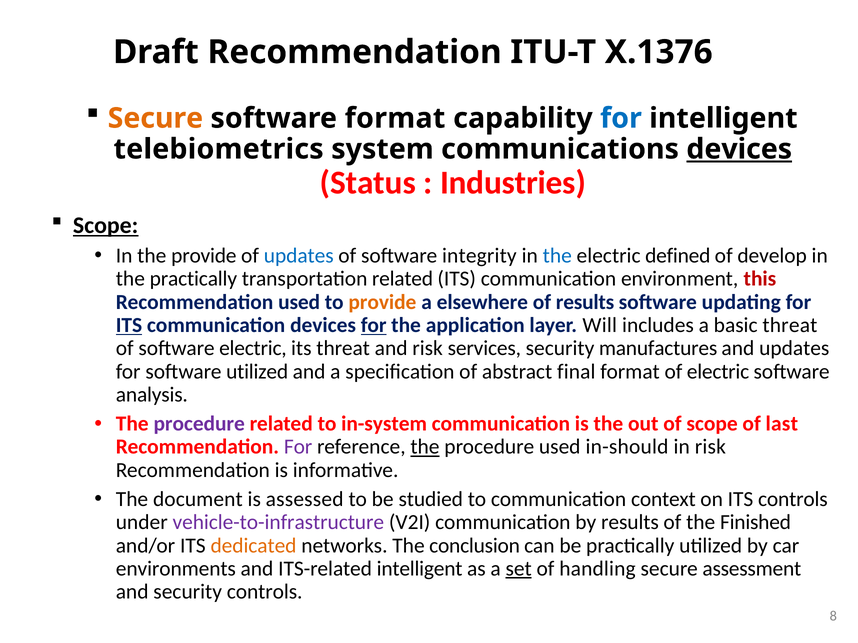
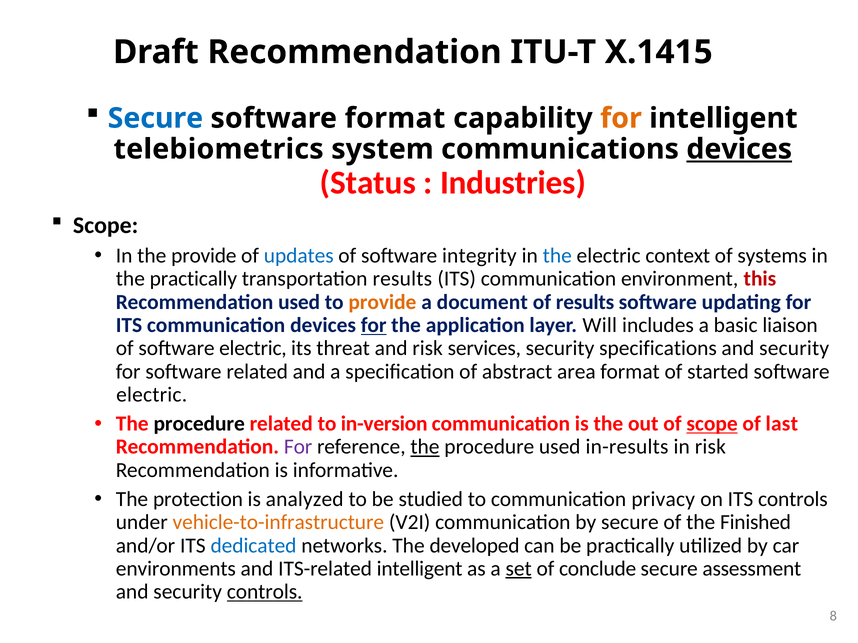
X.1376: X.1376 -> X.1415 (659, 52)
Secure colour: orange -> blue (155, 118)
for colour: blue -> orange (621, 118)
Scope underline: present -> none (106, 226)
defined: defined -> context (678, 256)
develop: develop -> systems (772, 256)
transportation related: related -> results (402, 279)
elsewhere: elsewhere -> document (482, 302)
ITS underline: present -> none (129, 325)
basic threat: threat -> liaison (790, 325)
manufactures: manufactures -> specifications (658, 349)
updates: updates -> security (794, 349)
software utilized: utilized -> related (257, 372)
final: final -> area (576, 372)
of electric: electric -> started (718, 372)
analysis: analysis -> electric (152, 395)
procedure colour: purple -> black (199, 424)
in-system: in-system -> in-version (384, 424)
scope underline: none -> present (712, 424)
in-should: in-should -> in-results (627, 447)
document: document -> protection (198, 500)
assessed: assessed -> analyzed (305, 500)
context: context -> privacy (663, 500)
vehicle-to-infrastructure colour: purple -> orange (278, 523)
by results: results -> secure (630, 523)
dedicated colour: orange -> blue (254, 546)
conclusion: conclusion -> developed (475, 546)
handling: handling -> conclude (598, 569)
controls underline: none -> present (265, 592)
